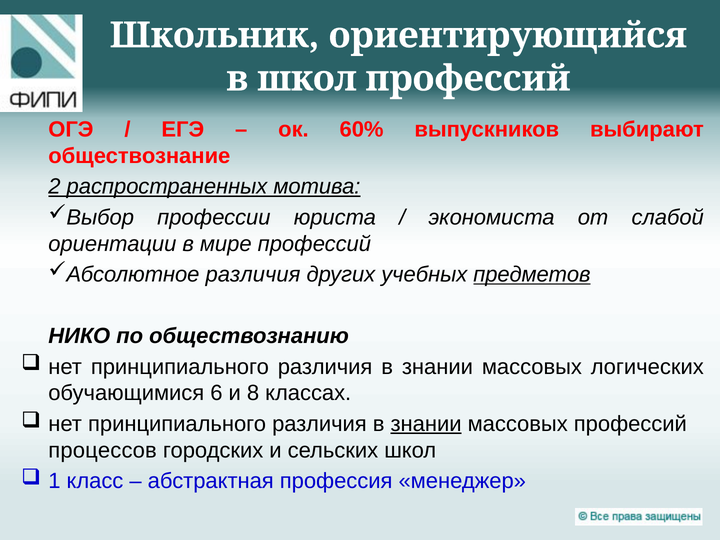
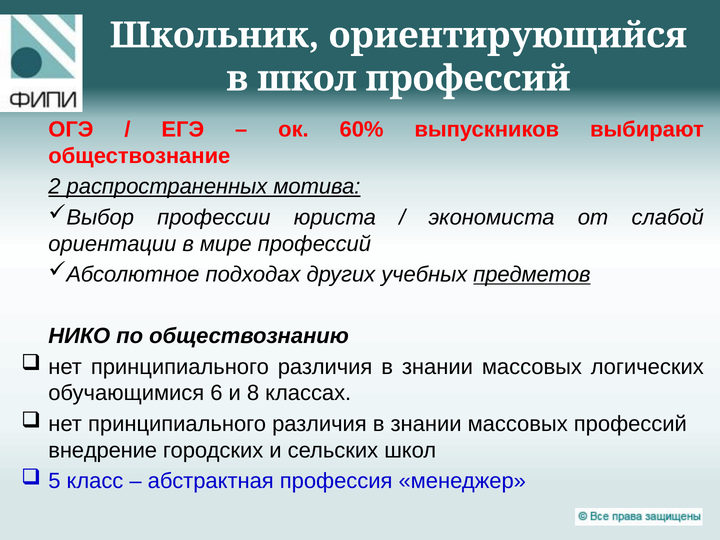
различия: различия -> подходах (253, 275)
знании underline: present -> none (426, 424)
процессов: процессов -> внедрение (103, 450)
1: 1 -> 5 (54, 481)
